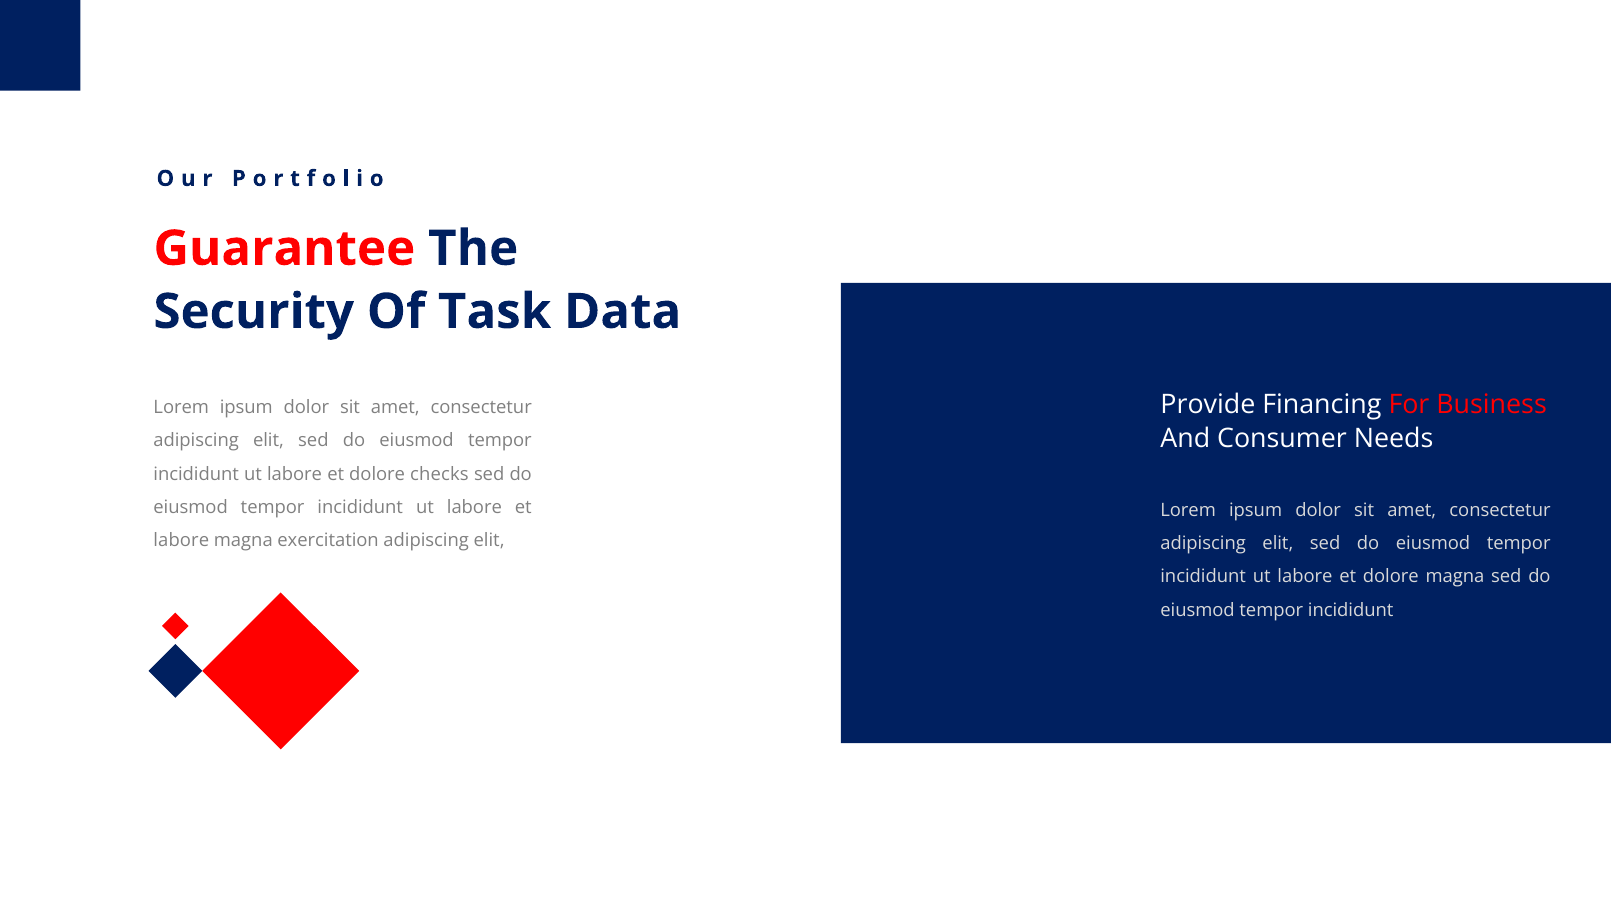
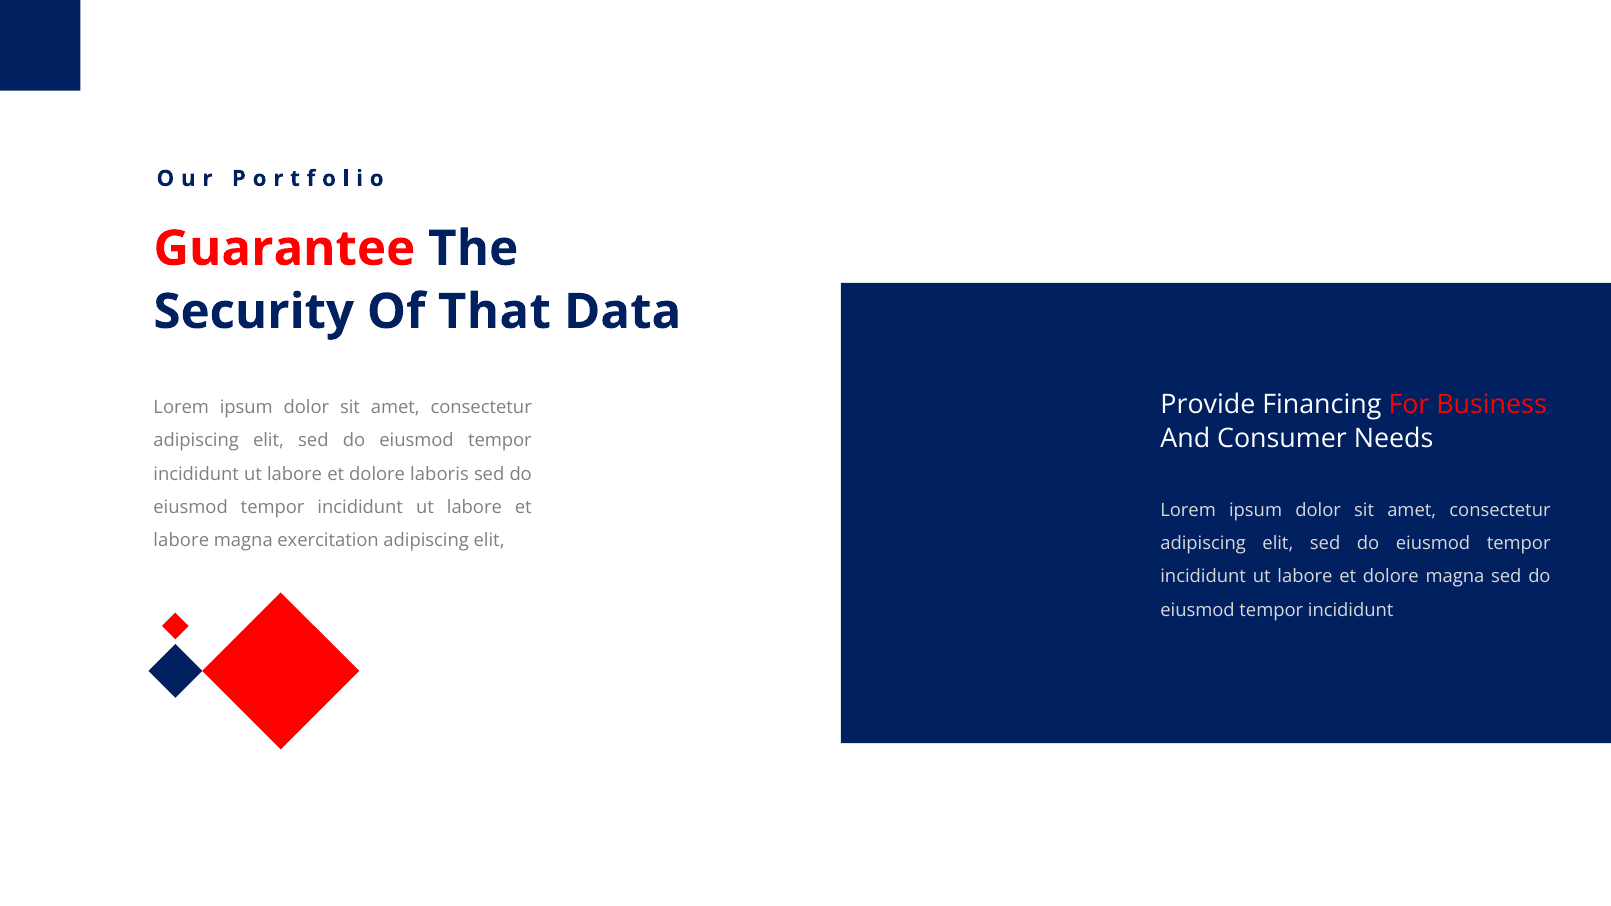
Task: Task -> That (494, 312)
checks: checks -> laboris (440, 474)
